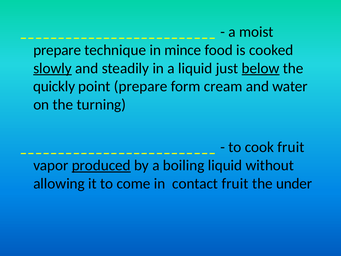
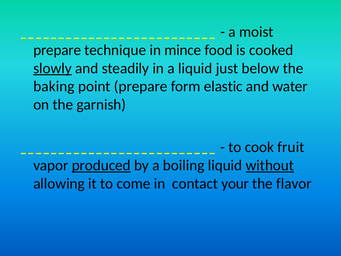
below underline: present -> none (261, 68)
quickly: quickly -> baking (54, 86)
cream: cream -> elastic (223, 86)
turning: turning -> garnish (101, 105)
without underline: none -> present (270, 165)
contact fruit: fruit -> your (235, 183)
under: under -> flavor (294, 183)
